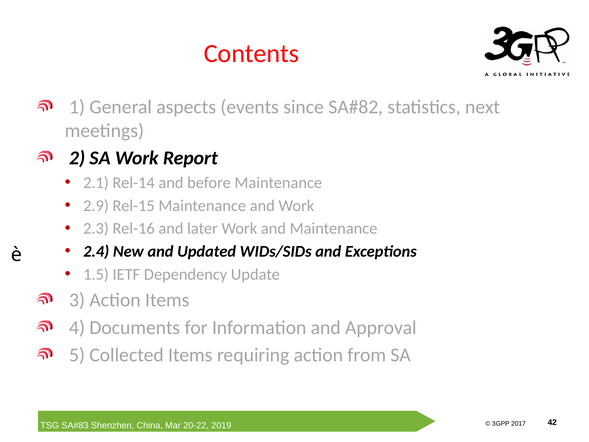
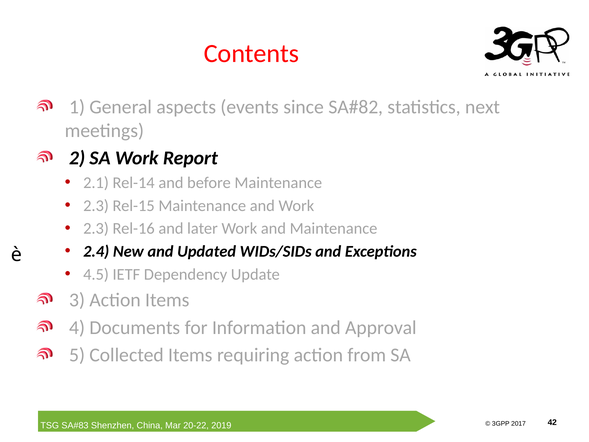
2.9: 2.9 -> 2.3 (96, 206)
1.5: 1.5 -> 4.5 (96, 274)
